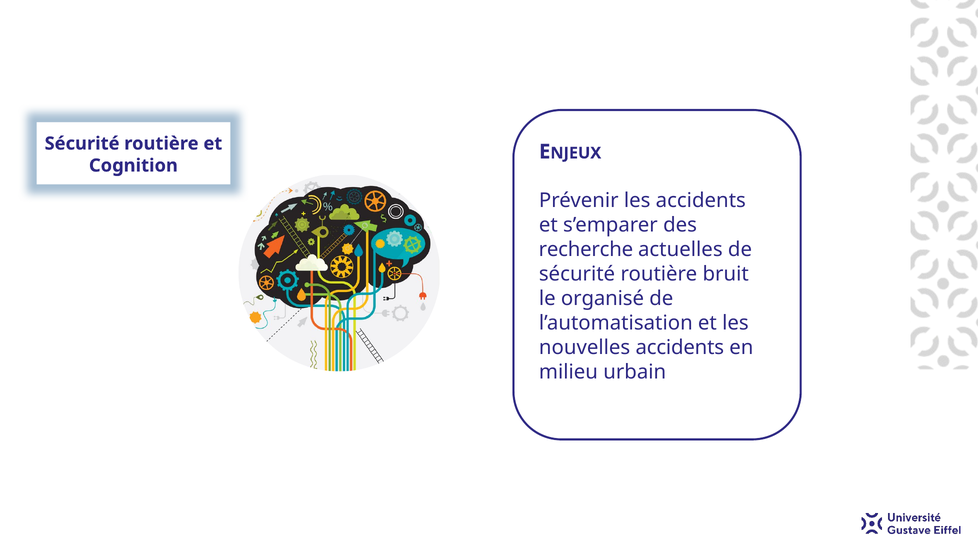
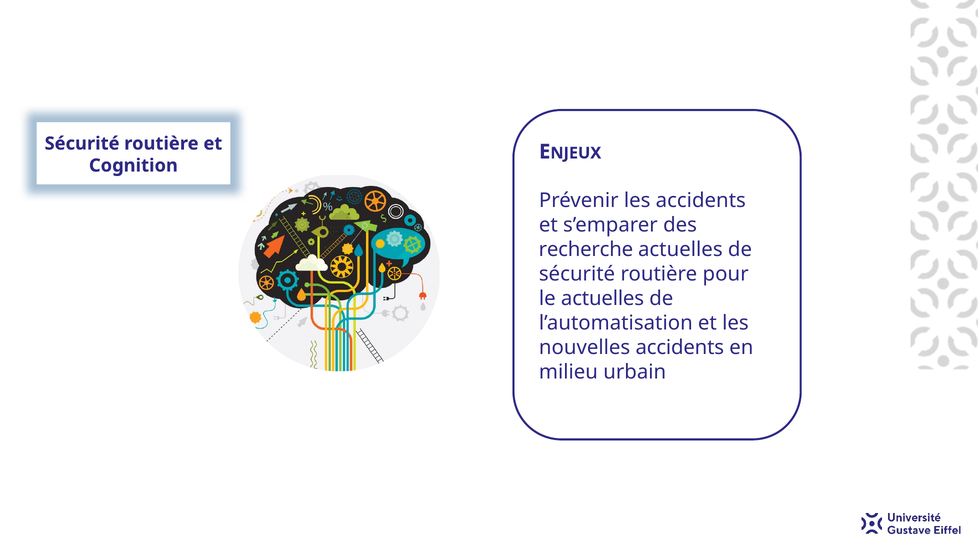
bruit: bruit -> pour (726, 274)
le organisé: organisé -> actuelles (603, 298)
